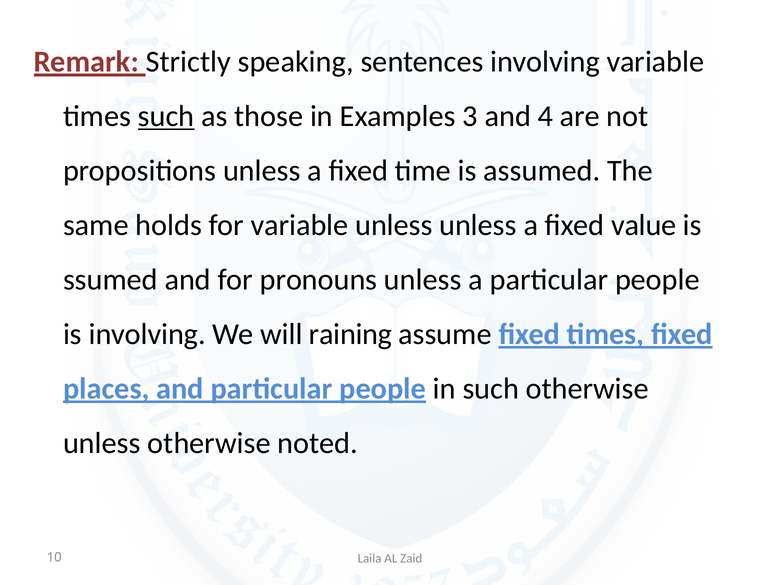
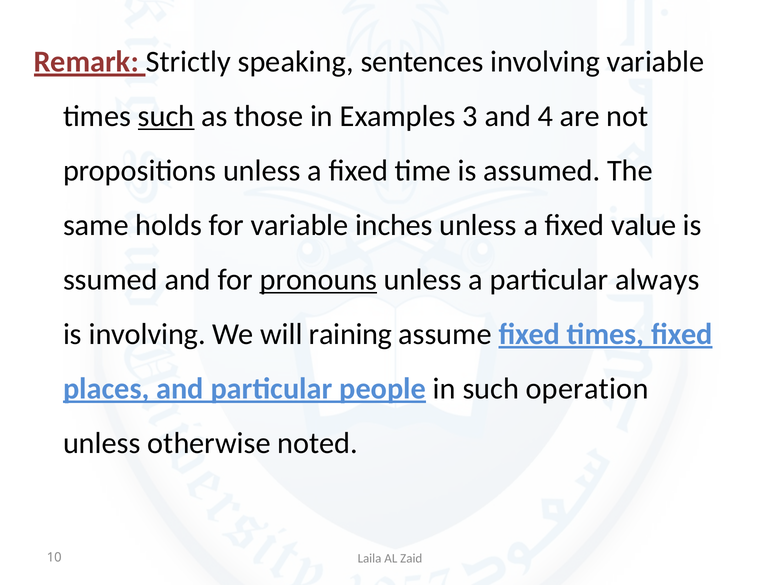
variable unless: unless -> inches (394, 225)
pronouns underline: none -> present (318, 280)
a particular people: people -> always (657, 280)
such otherwise: otherwise -> operation (587, 389)
